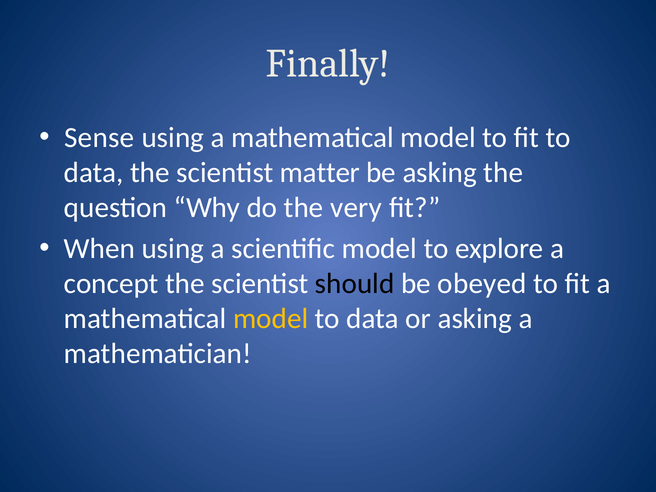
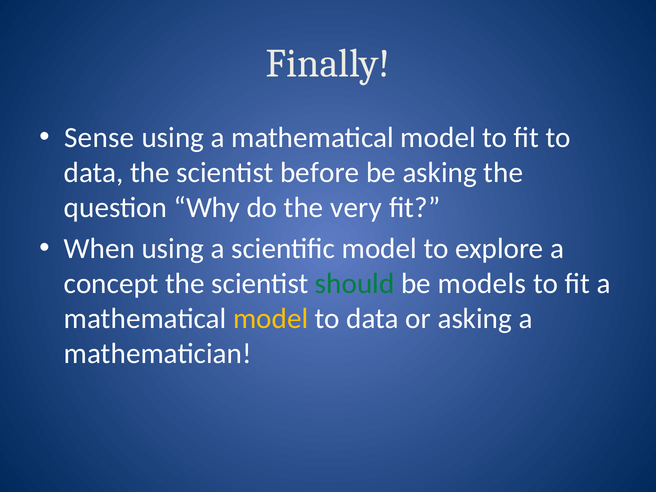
matter: matter -> before (320, 173)
should colour: black -> green (355, 283)
obeyed: obeyed -> models (482, 283)
